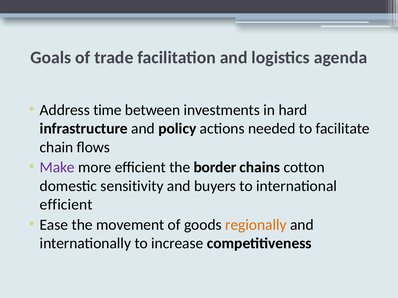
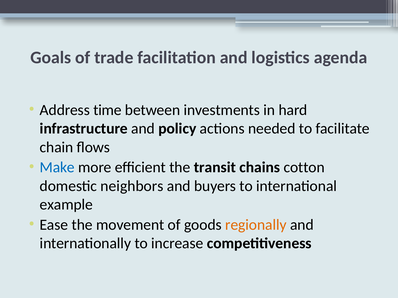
Make colour: purple -> blue (57, 168)
border: border -> transit (215, 168)
sensitivity: sensitivity -> neighbors (132, 186)
efficient: efficient -> example (66, 205)
